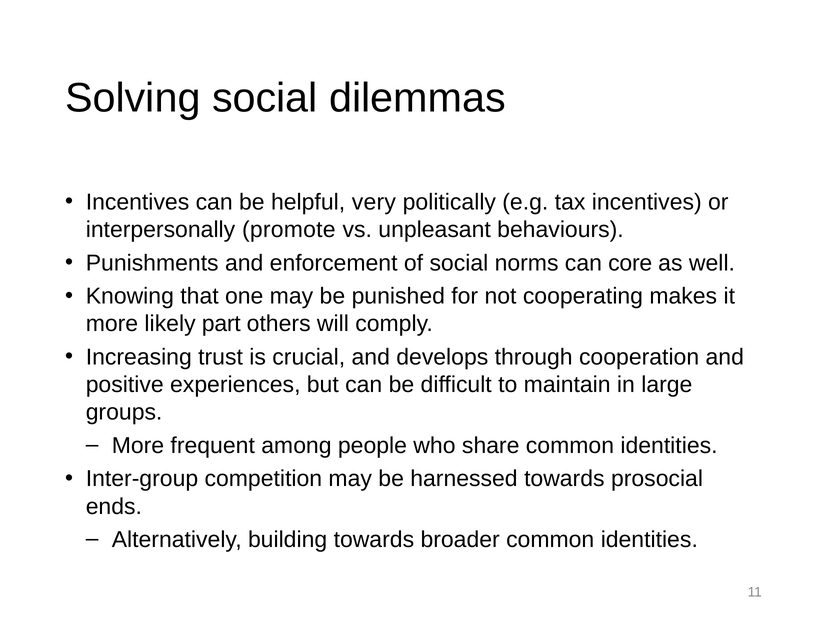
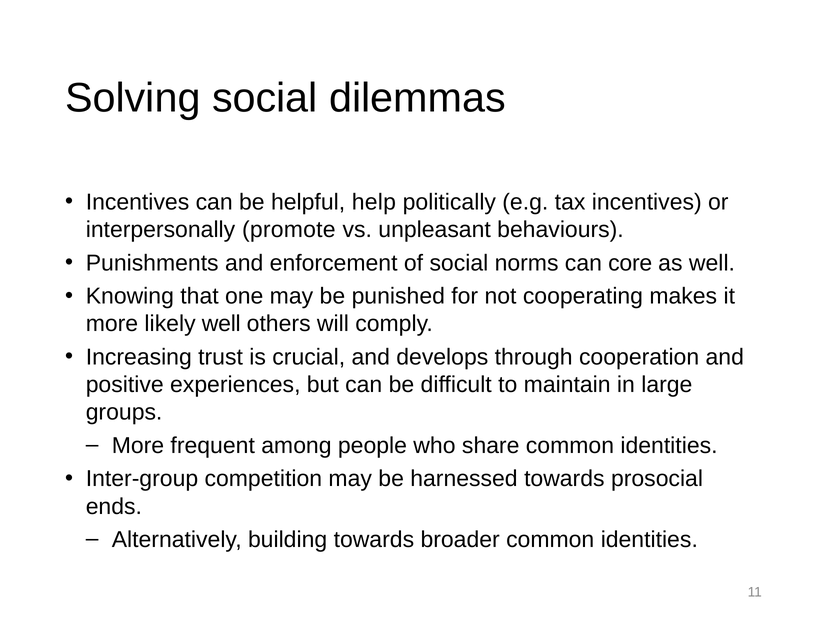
very: very -> help (374, 202)
likely part: part -> well (221, 324)
